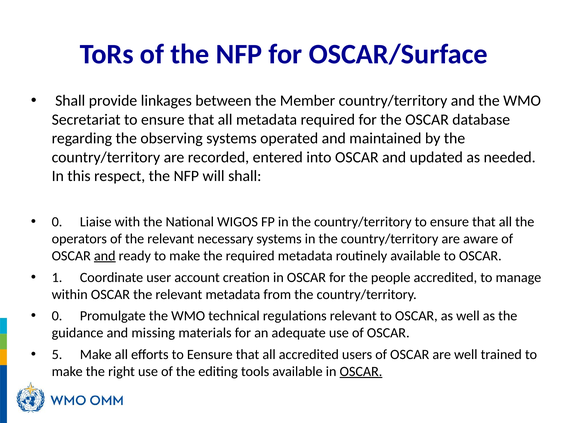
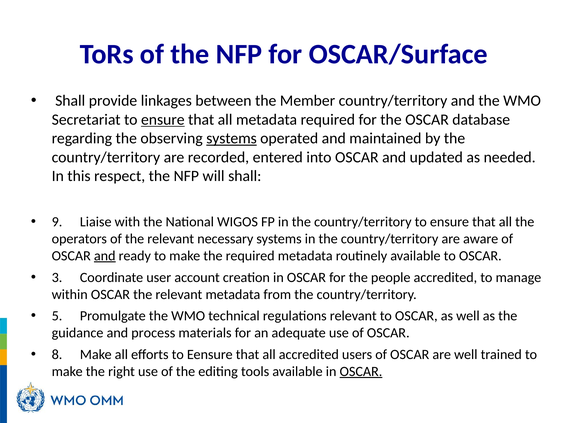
ensure underline: none -> present (163, 120)
systems underline: none -> present (232, 138)
0: 0 -> 9 (57, 222)
1: 1 -> 3 (57, 277)
0: 0 -> 5 (57, 316)
missing: missing -> process (153, 333)
5: 5 -> 8 (57, 355)
